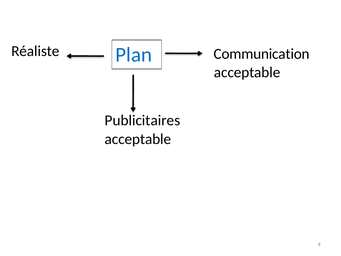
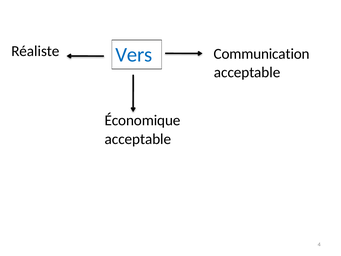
Plan: Plan -> Vers (134, 55)
Publicitaires: Publicitaires -> Économique (143, 120)
